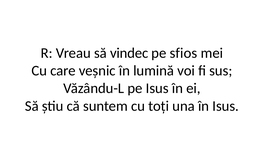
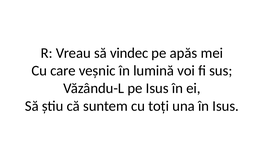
sfios: sfios -> apăs (183, 53)
